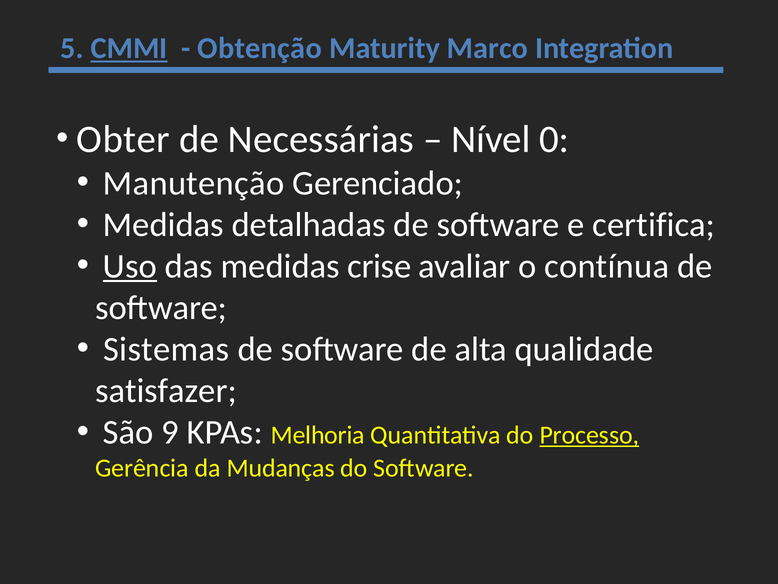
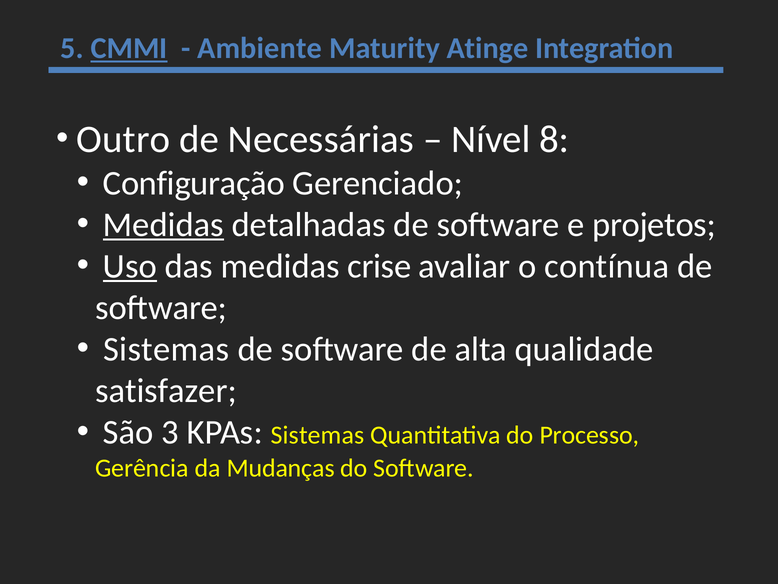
Obtenção: Obtenção -> Ambiente (260, 48)
Marco: Marco -> Atinge (487, 48)
Obter: Obter -> Outro (123, 139)
0: 0 -> 8 (554, 139)
Manutenção: Manutenção -> Configuração (194, 183)
Medidas underline: none -> present (163, 225)
certifica: certifica -> projetos (654, 225)
9: 9 -> 3 (170, 432)
KPAs Melhoria: Melhoria -> Sistemas (318, 435)
Processo underline: present -> none (589, 435)
